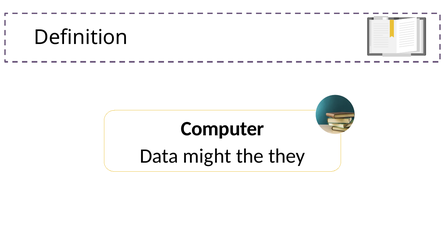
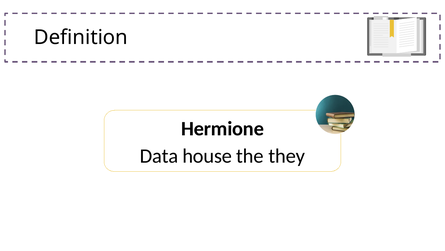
Computer: Computer -> Hermione (223, 128)
might: might -> house (207, 156)
